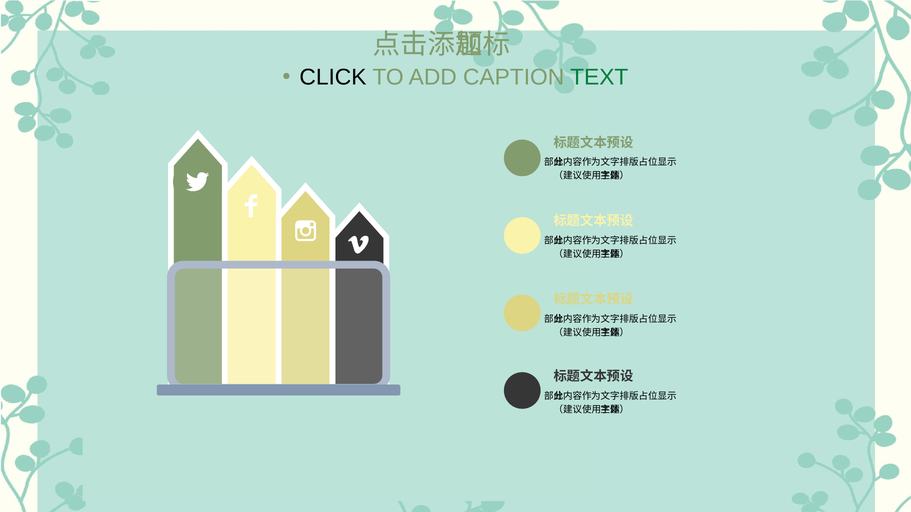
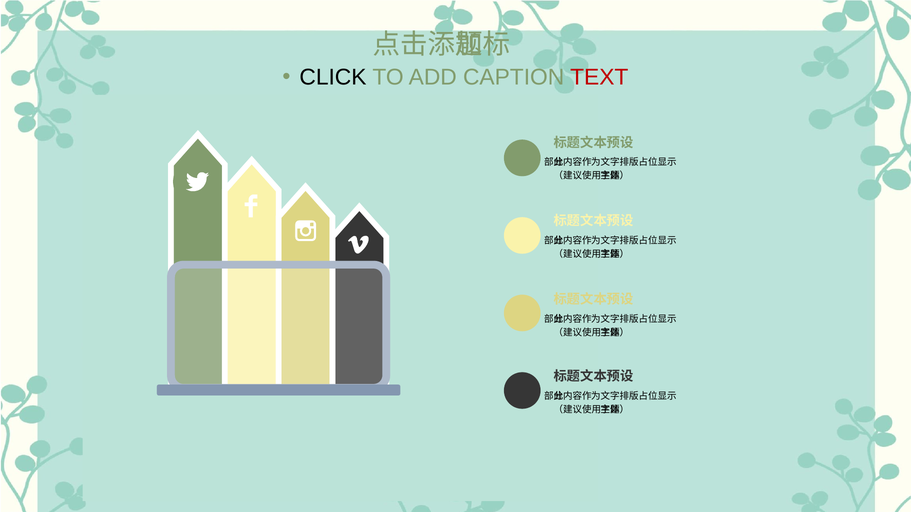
TEXT colour: green -> red (599, 77)
